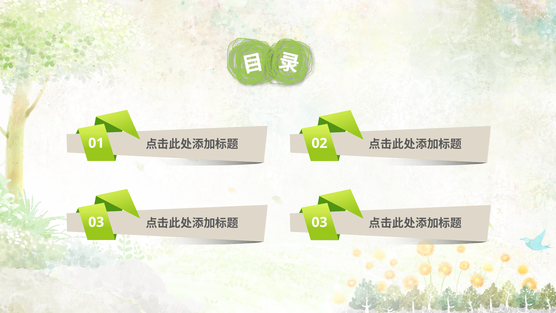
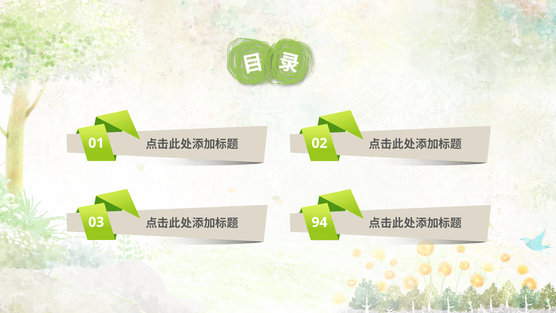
03: 03 -> 94 (319, 222)
